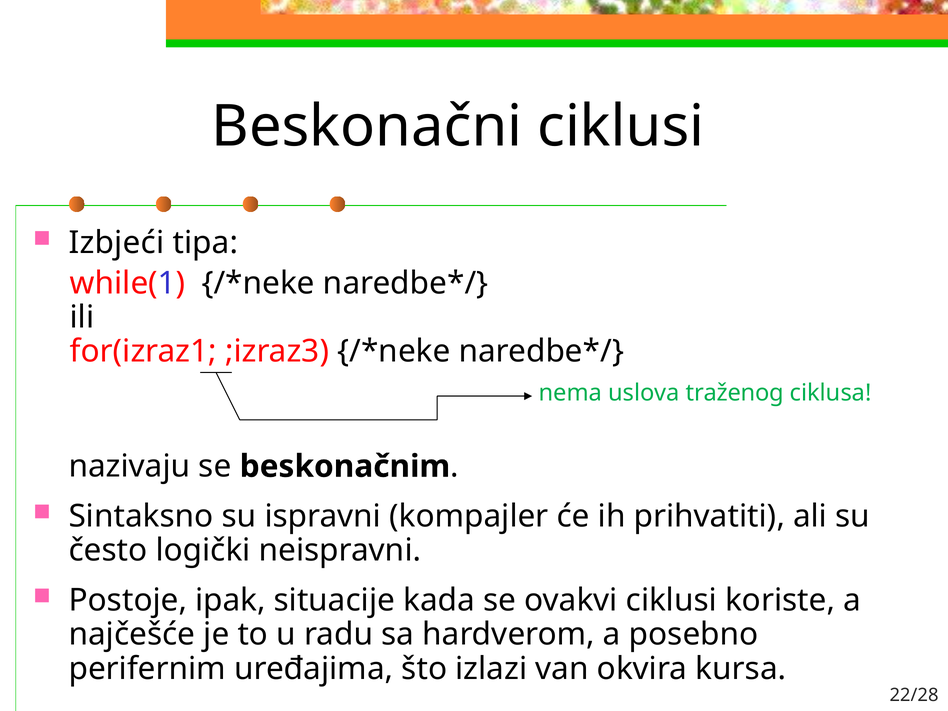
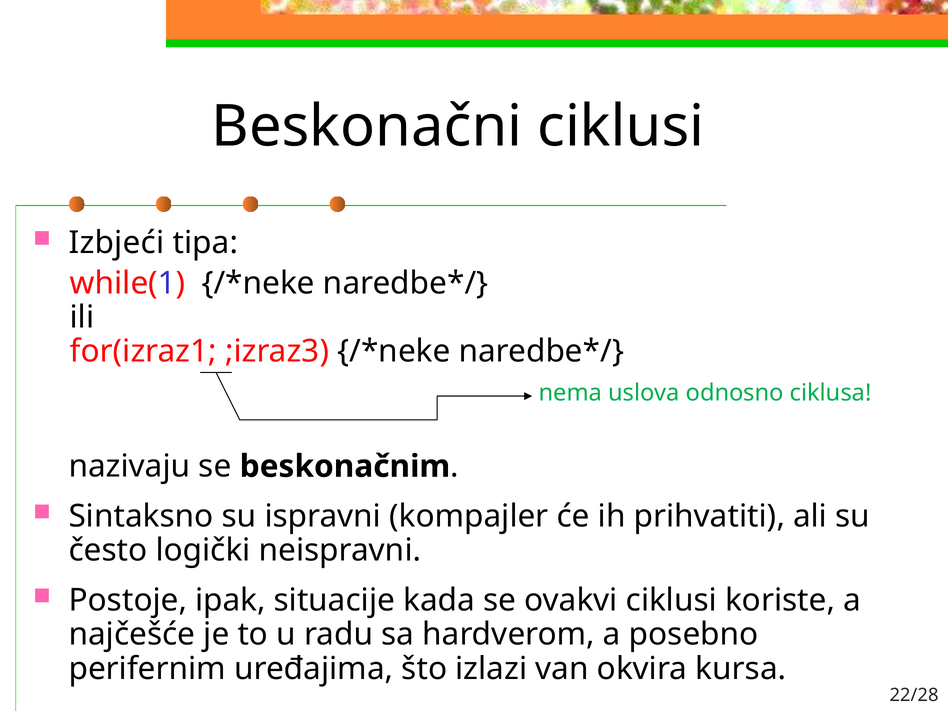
traženog: traženog -> odnosno (735, 393)
